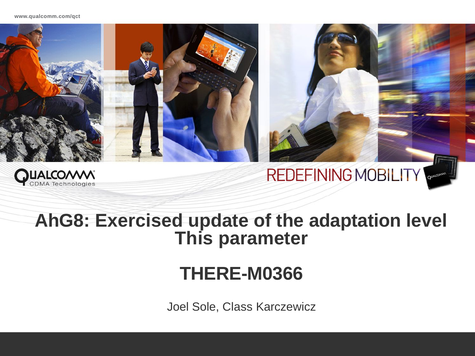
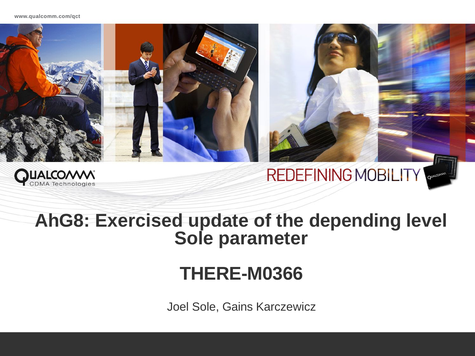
adaptation: adaptation -> depending (355, 221)
This: This -> Sole (194, 239)
Class: Class -> Gains (238, 307)
